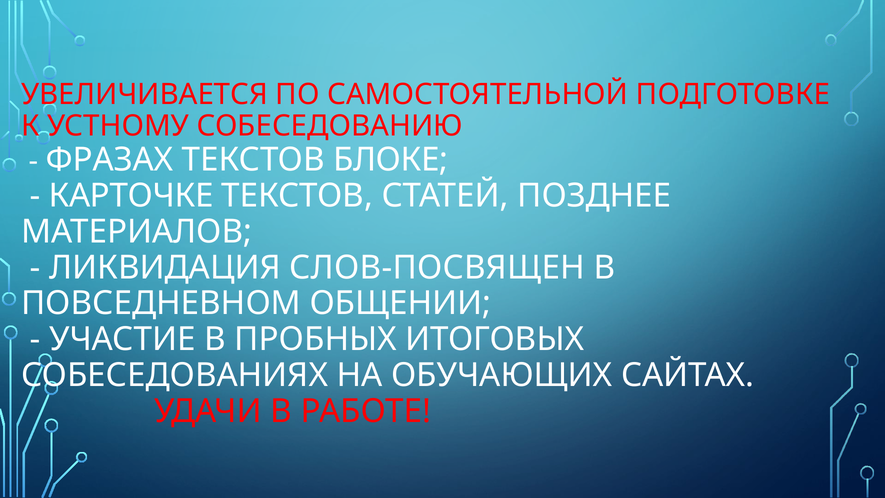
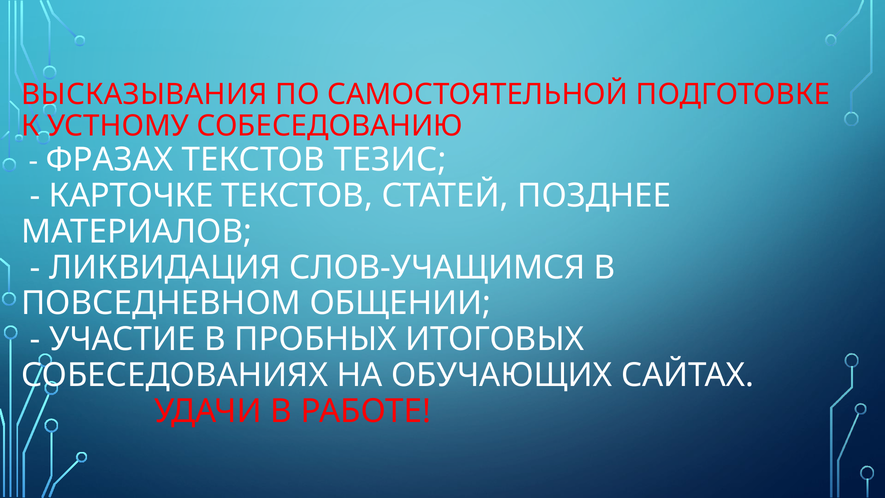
УВЕЛИЧИВАЕТСЯ: УВЕЛИЧИВАЕТСЯ -> ВЫСКАЗЫВАНИЯ (144, 94)
БЛОКЕ: БЛОКЕ -> ТЕЗИС (390, 160)
СЛОВ-ПОСВЯЩЕН: СЛОВ-ПОСВЯЩЕН -> СЛОВ-УЧАЩИМСЯ (437, 268)
